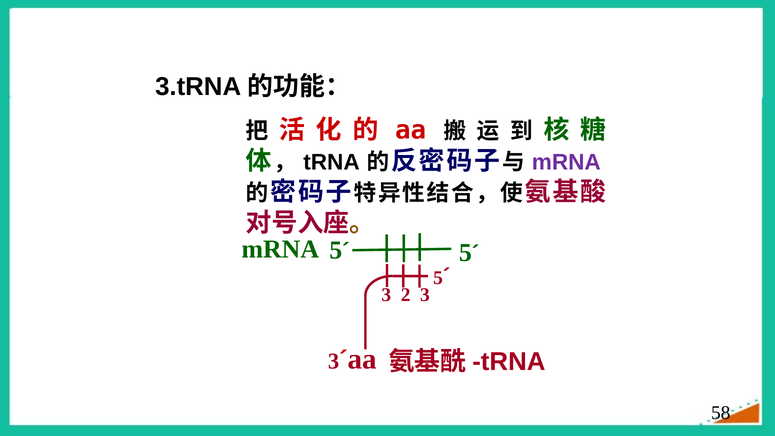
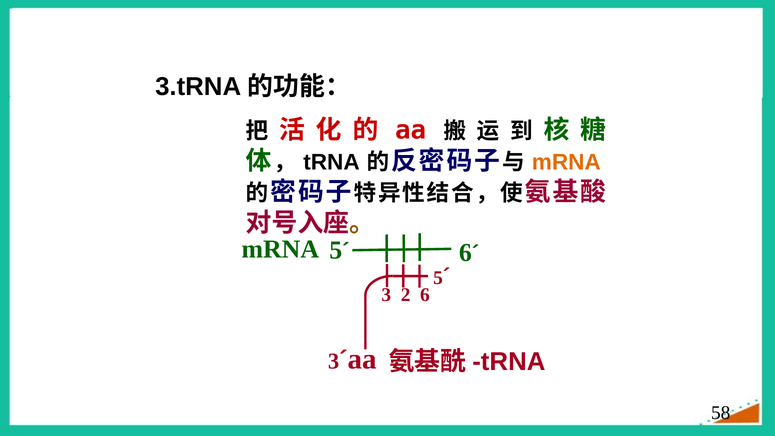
mRNA colour: purple -> orange (566, 162)
mRNA 5: 5 -> 6 (465, 253)
2 3: 3 -> 6 (425, 295)
